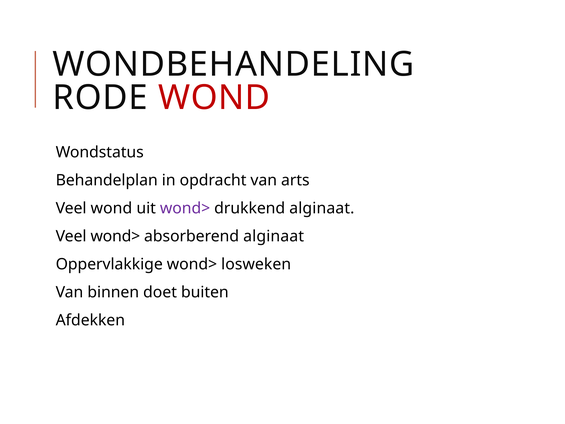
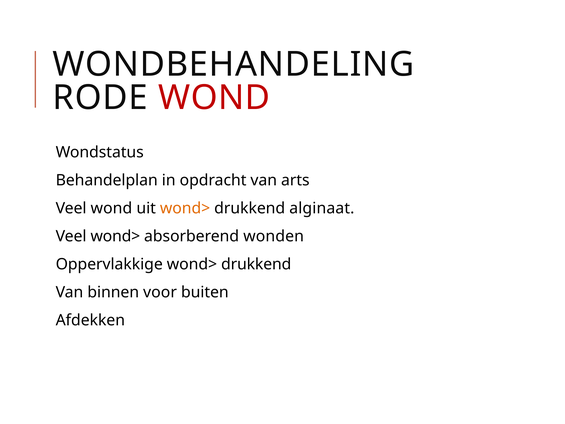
wond> colour: purple -> orange (185, 208)
absorberend alginaat: alginaat -> wonden (274, 236)
Oppervlakkige wond> losweken: losweken -> drukkend (256, 264)
doet: doet -> voor (160, 292)
